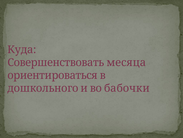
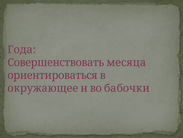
Куда: Куда -> Года (22, 49)
дошкольного: дошкольного -> окружающее (43, 88)
